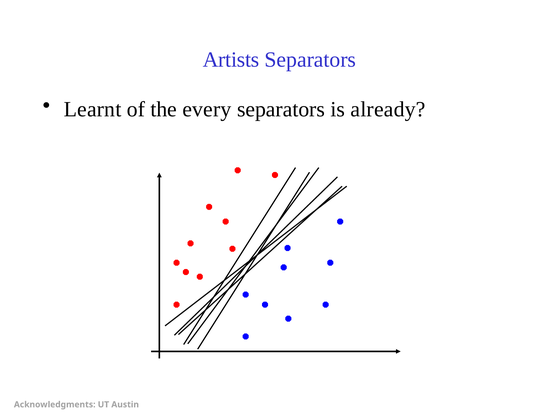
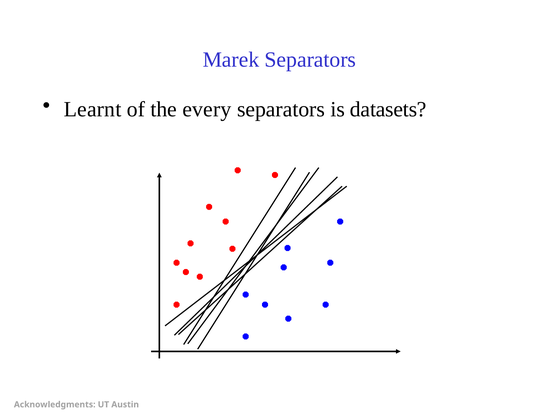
Artists: Artists -> Marek (231, 60)
already: already -> datasets (388, 109)
